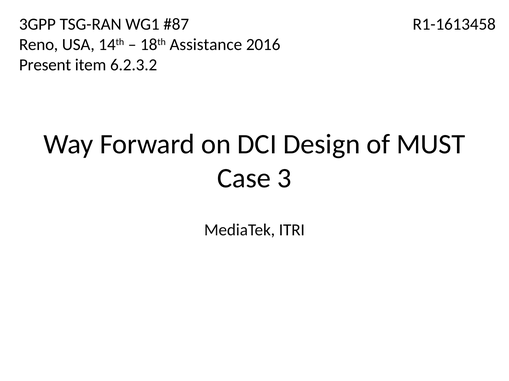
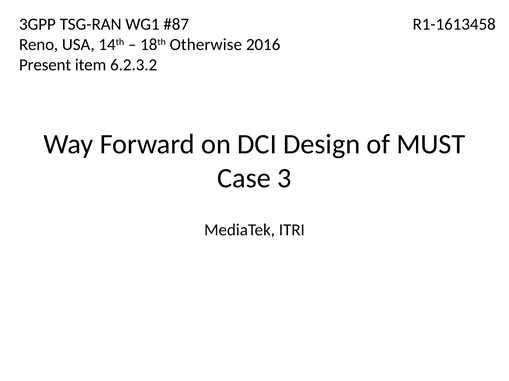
Assistance: Assistance -> Otherwise (206, 45)
